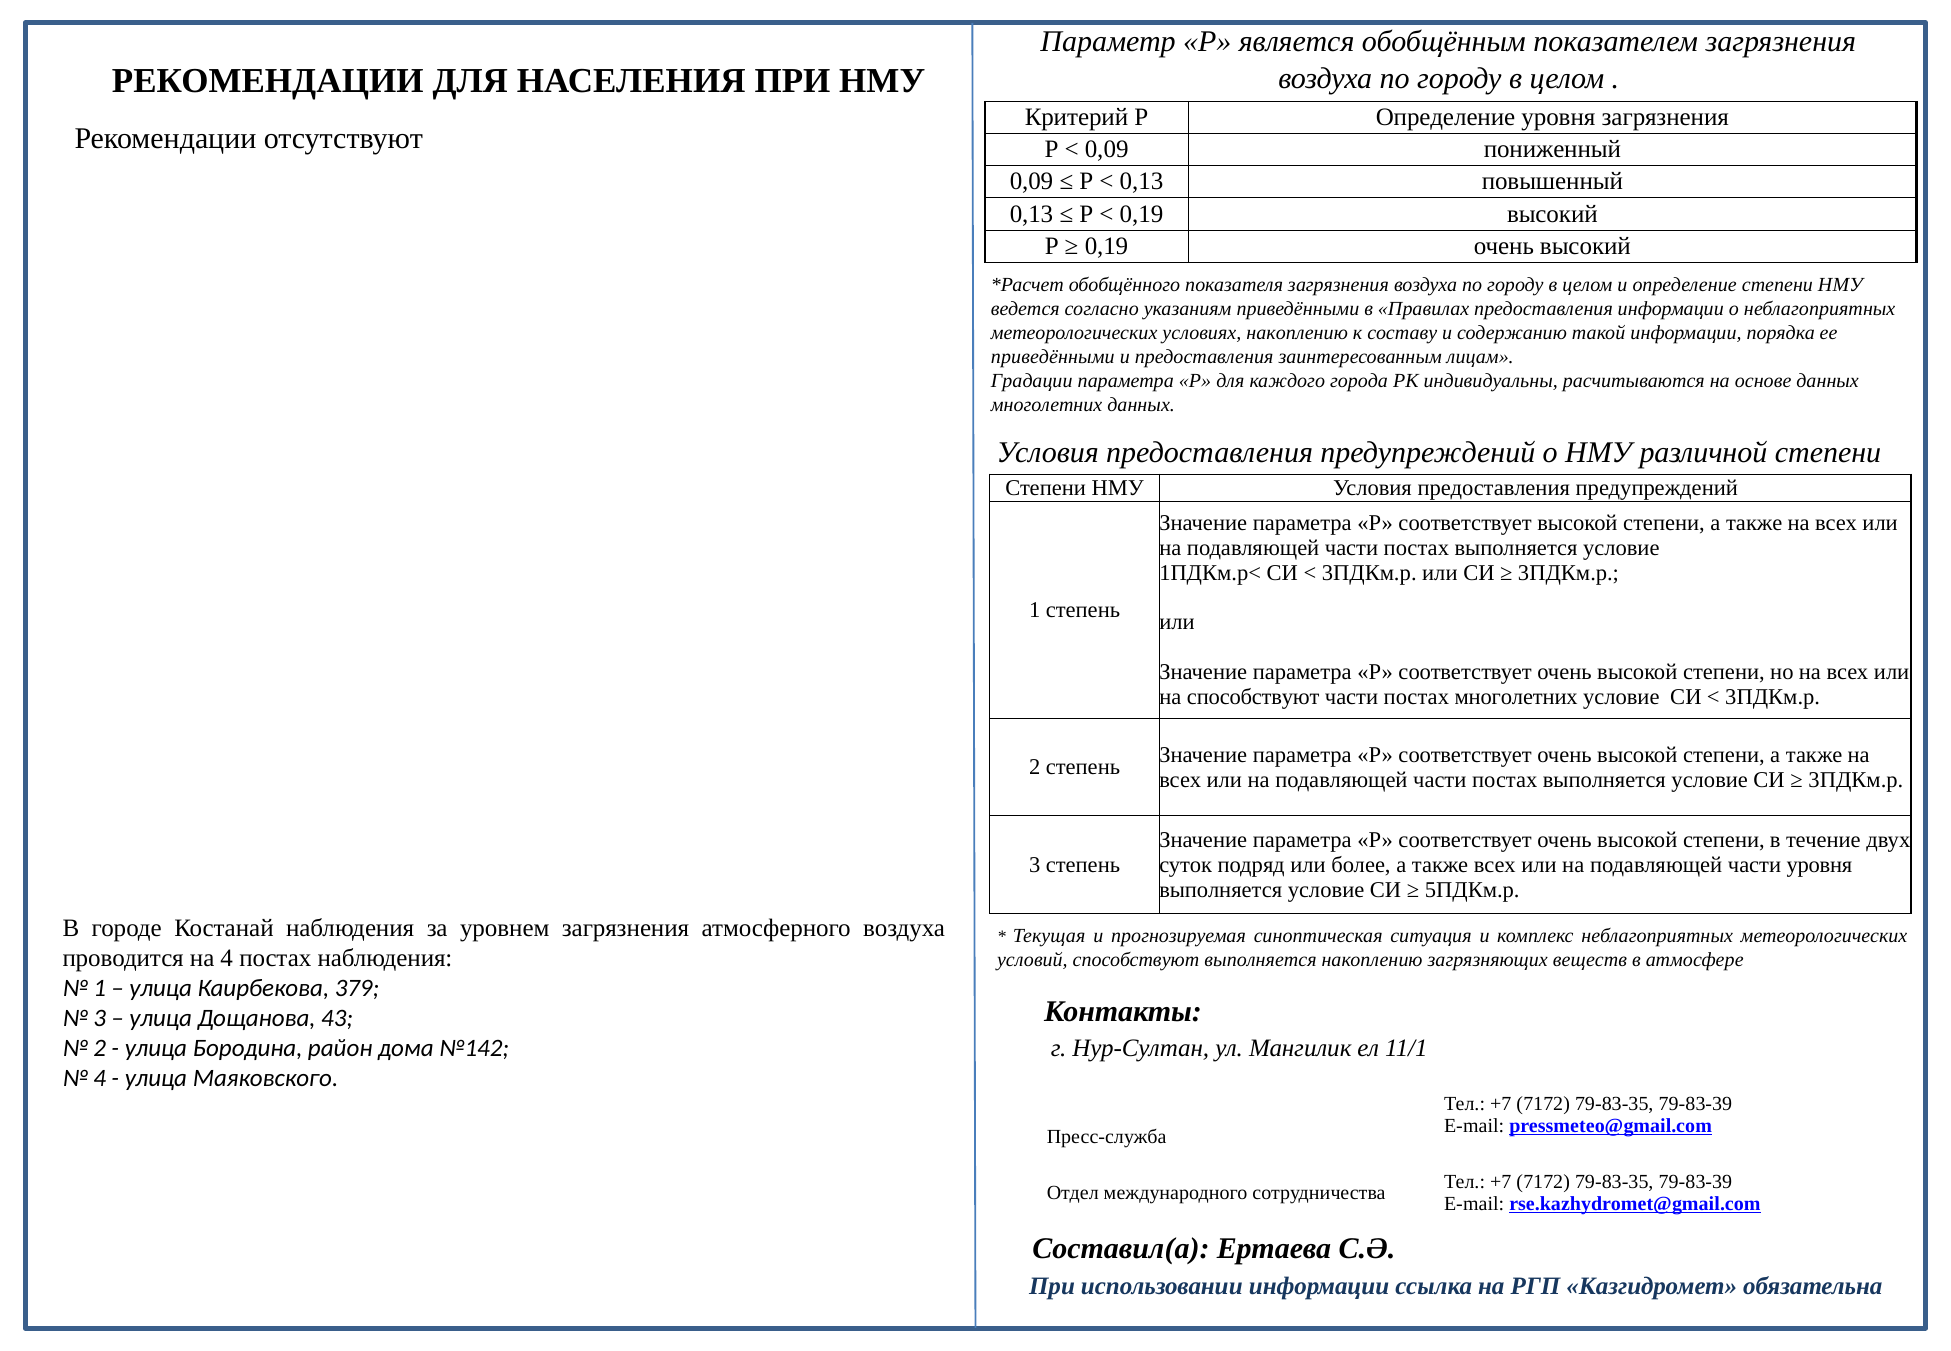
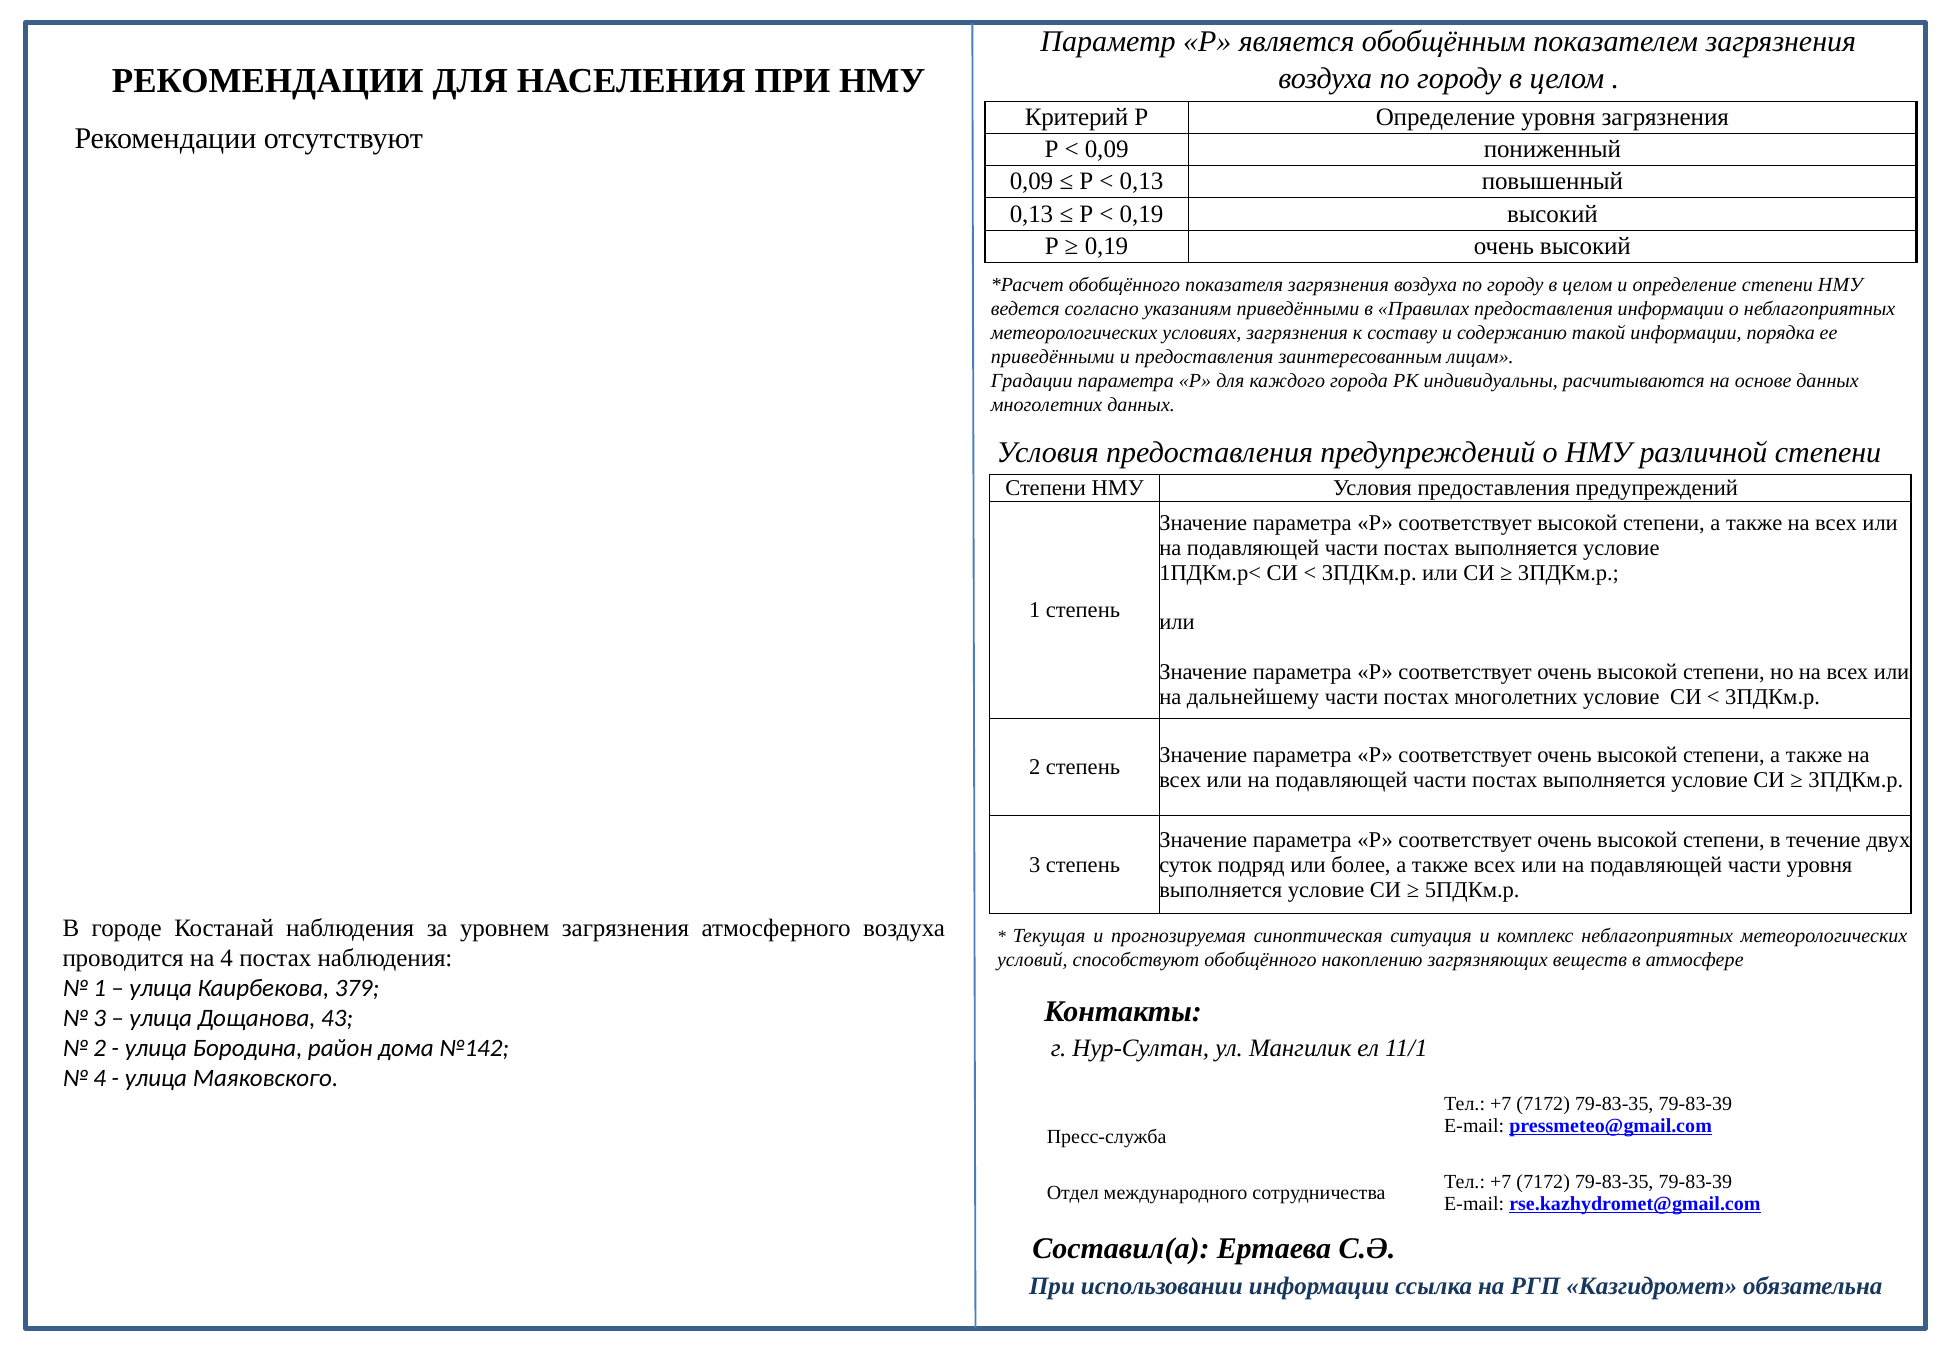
условиях накоплению: накоплению -> загрязнения (1297, 333)
на способствуют: способствуют -> дальнейшему (1253, 697)
способствуют выполняется: выполняется -> обобщённого (1261, 960)
